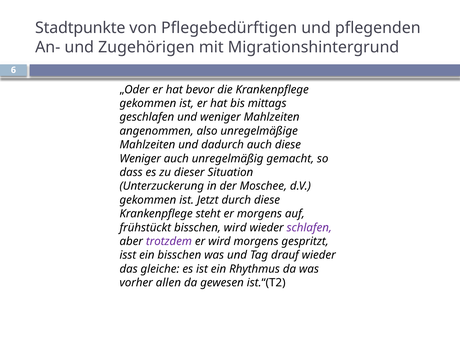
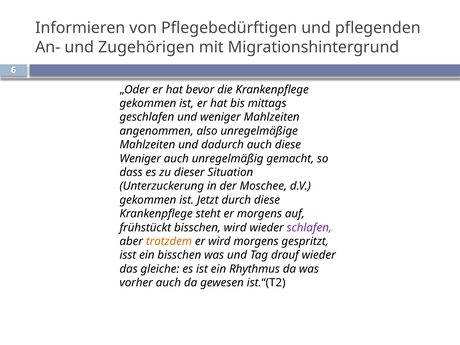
Stadtpunkte: Stadtpunkte -> Informieren (80, 28)
trotzdem colour: purple -> orange (169, 241)
vorher allen: allen -> auch (168, 283)
